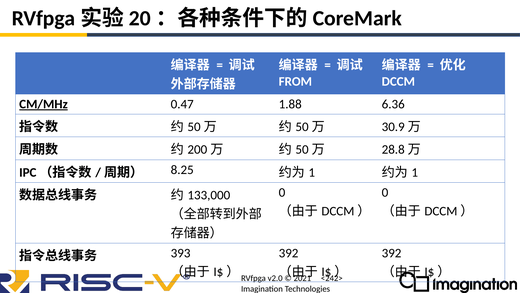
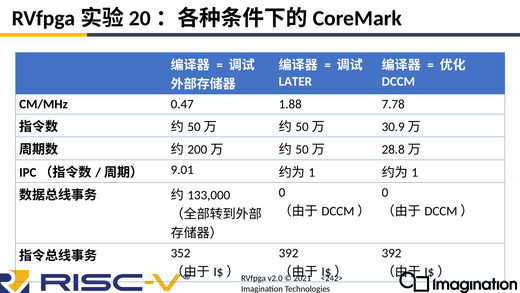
FROM: FROM -> LATER (295, 81)
CM/MHz underline: present -> none (43, 104)
6.36: 6.36 -> 7.78 (393, 104)
8.25: 8.25 -> 9.01 (182, 169)
393: 393 -> 352 (181, 253)
